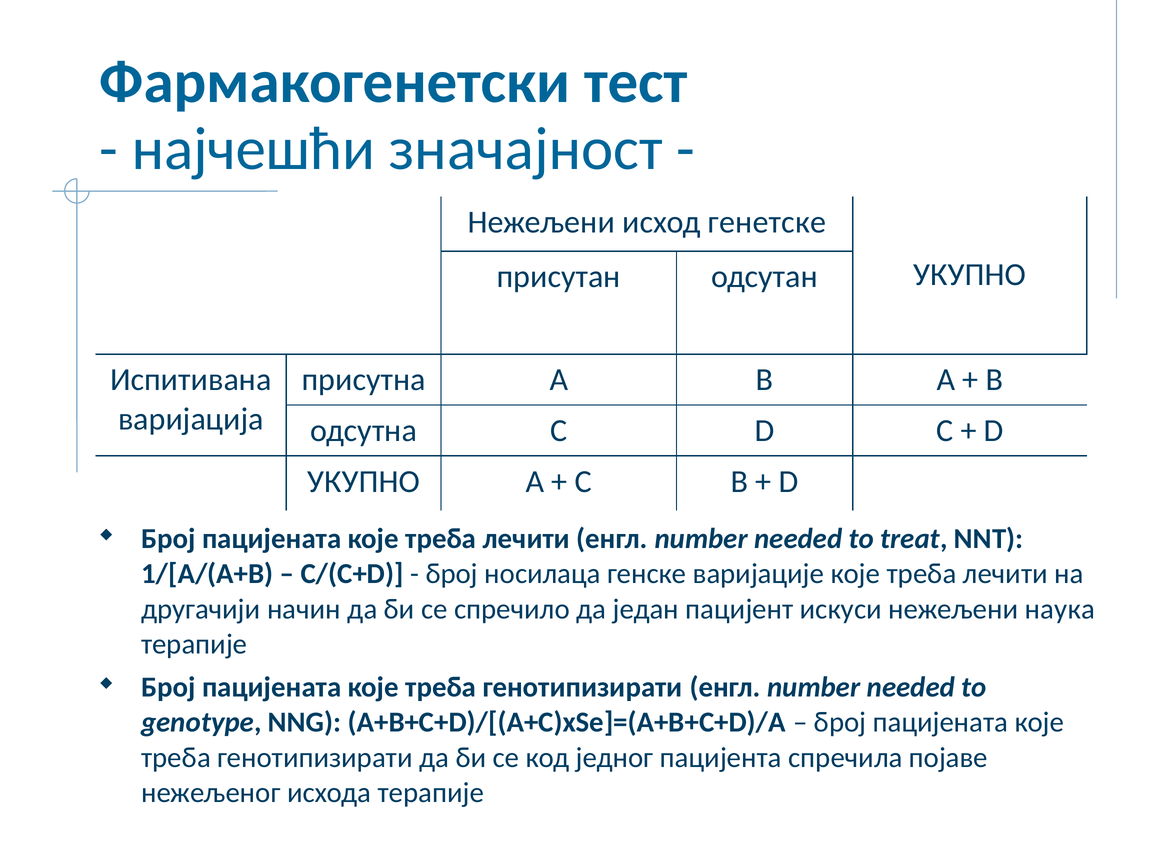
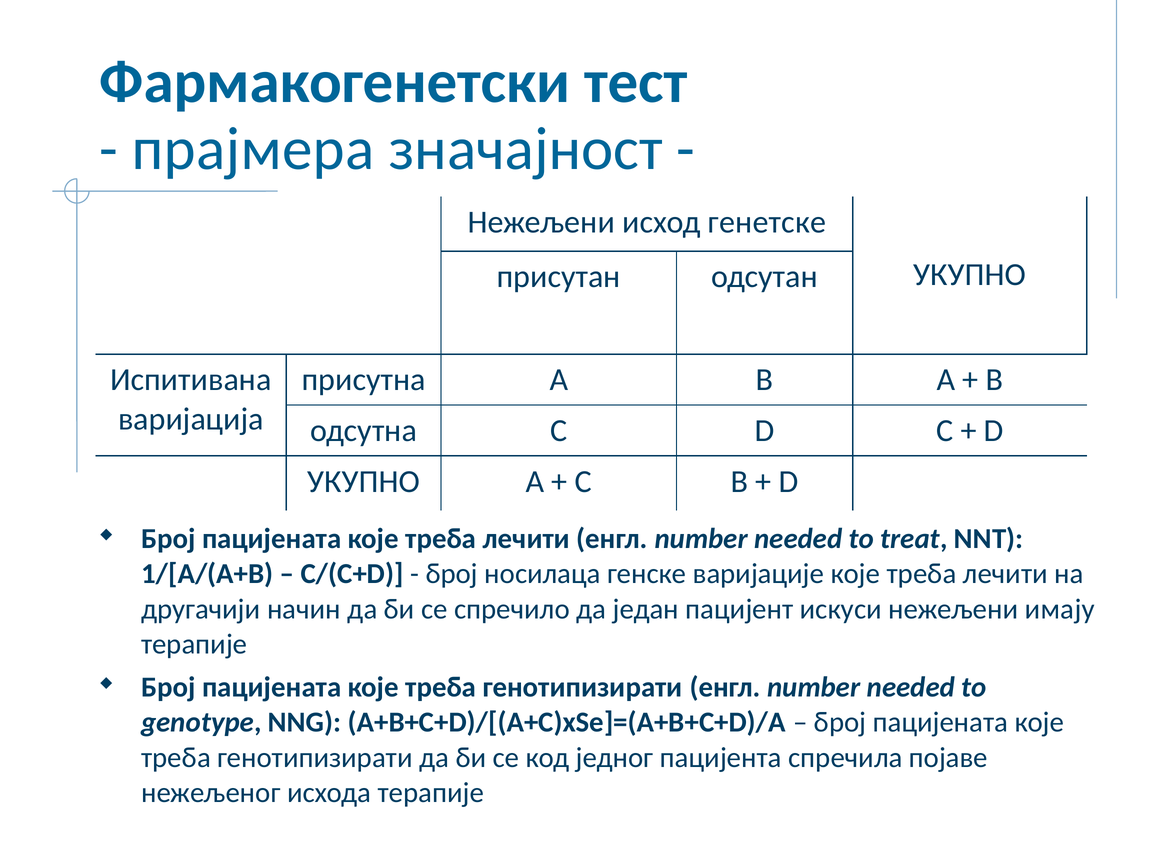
најчешћи: најчешћи -> прајмера (253, 149)
наука: наука -> имају (1060, 609)
